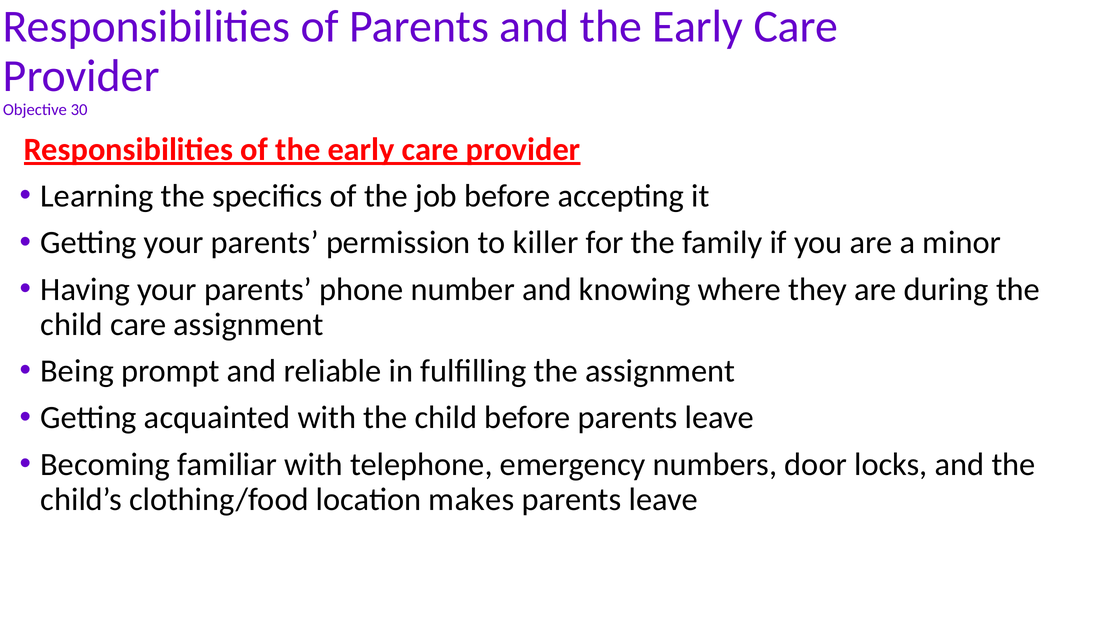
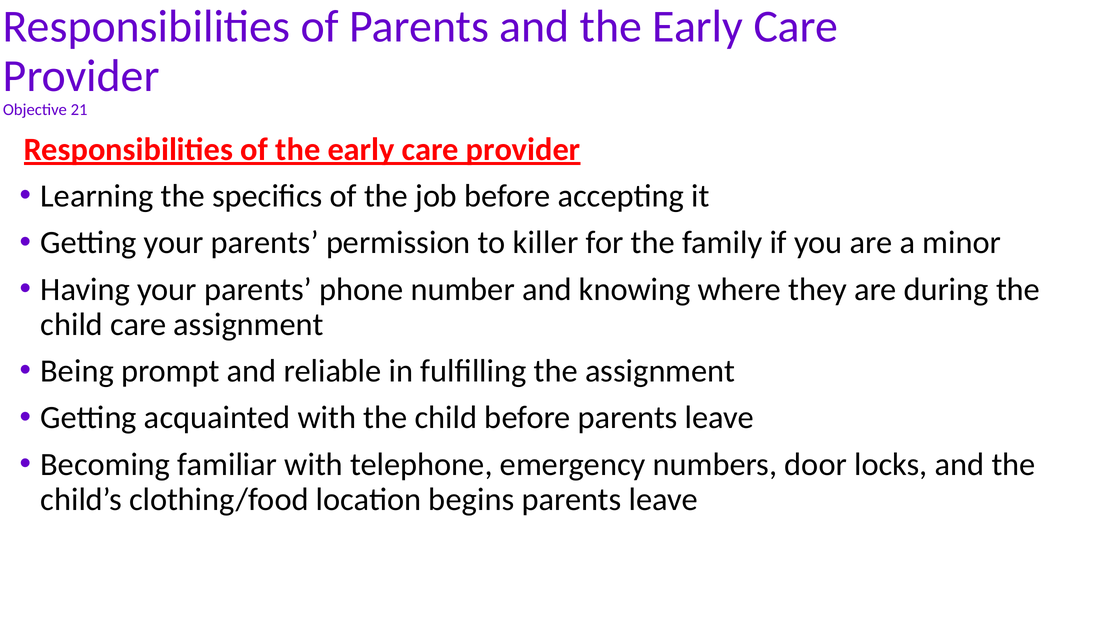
30: 30 -> 21 (79, 110)
makes: makes -> begins (471, 499)
